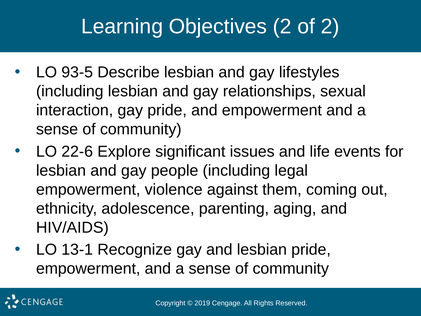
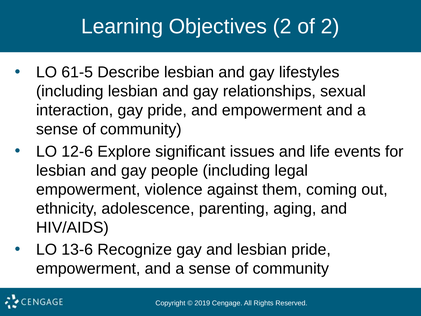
93-5: 93-5 -> 61-5 (77, 72)
22-6: 22-6 -> 12-6 (77, 151)
13-1: 13-1 -> 13-6 (77, 250)
